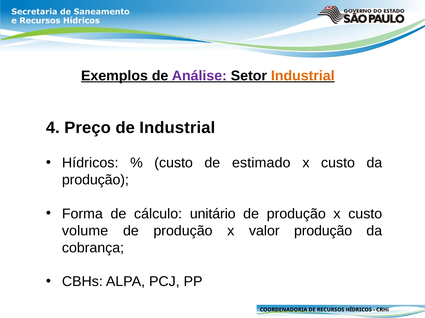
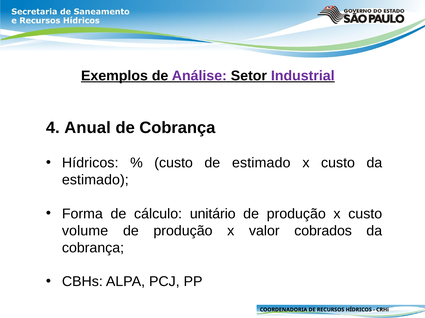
Industrial colour: orange -> purple (303, 76)
Preço: Preço -> Anual (88, 128)
de Industrial: Industrial -> Cobrança (177, 128)
produção: produção -> estimado (95, 180)
valor produção: produção -> cobrados (323, 231)
